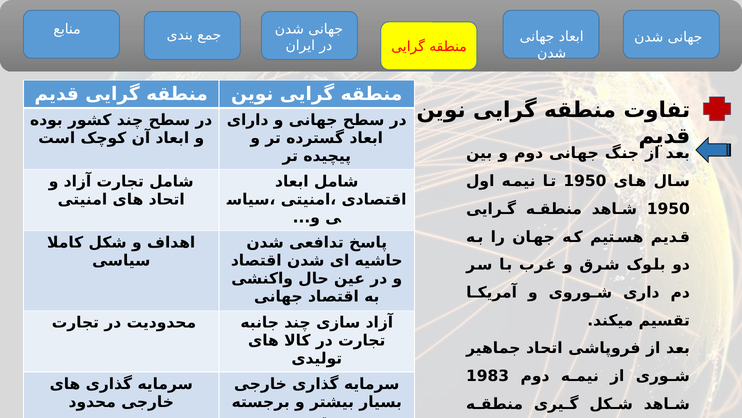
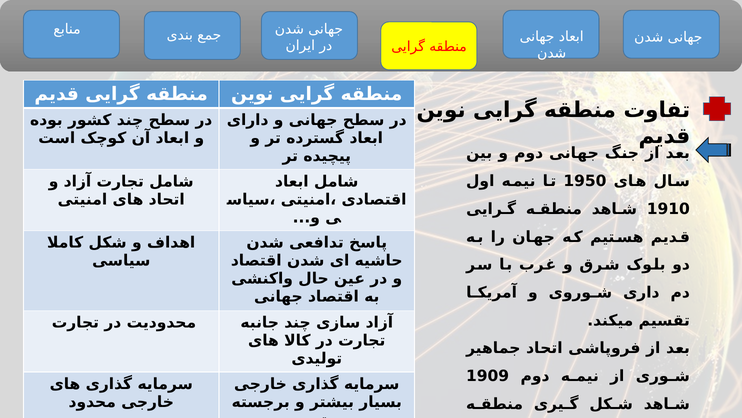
1950: 1950 -> 1910 (668, 209)
1983: 1983 -> 1909 (488, 376)
